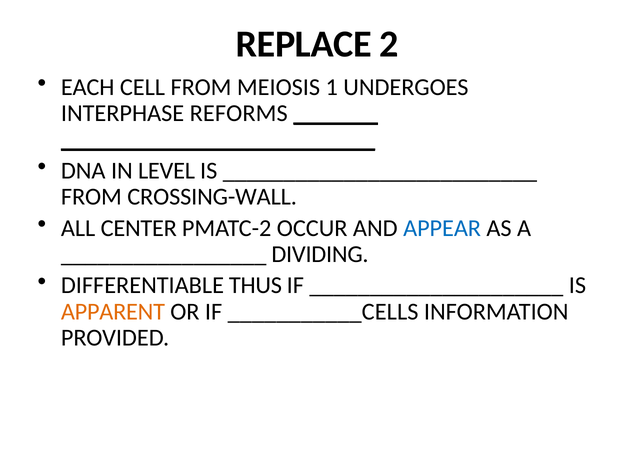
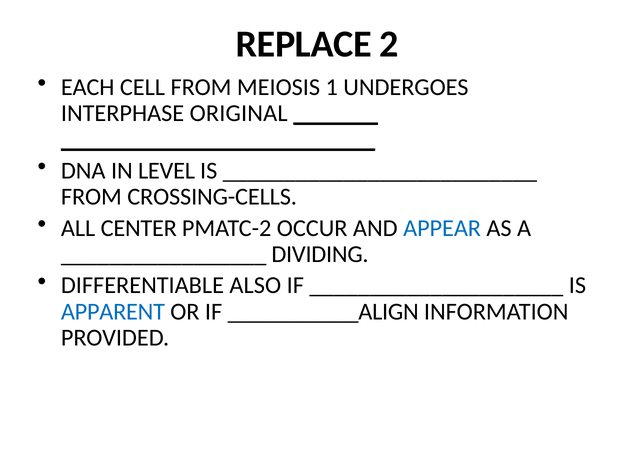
REFORMS: REFORMS -> ORIGINAL (239, 113)
CROSSING-WALL: CROSSING-WALL -> CROSSING-CELLS (212, 197)
THUS: THUS -> ALSO (255, 286)
APPARENT colour: orange -> blue (113, 312)
___________CELLS: ___________CELLS -> ___________ALIGN (323, 312)
